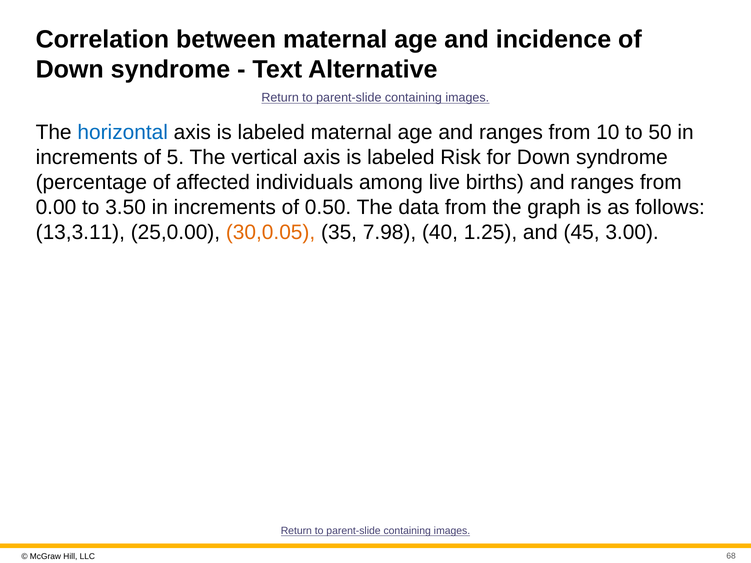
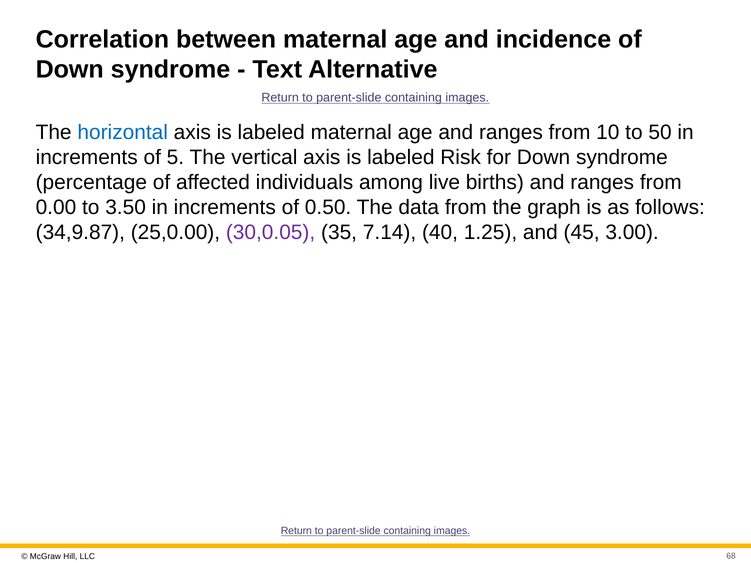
13,3.11: 13,3.11 -> 34,9.87 (80, 233)
30,0.05 colour: orange -> purple (271, 233)
7.98: 7.98 -> 7.14 (390, 233)
